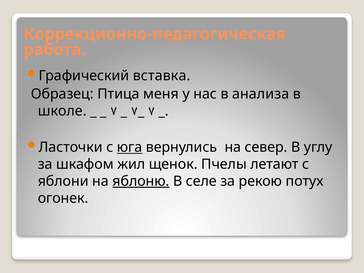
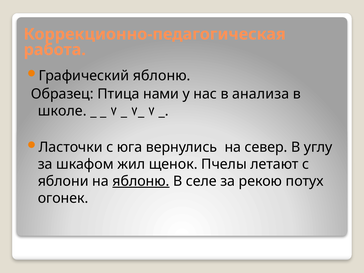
Графический вставка: вставка -> яблоню (162, 76)
меня: меня -> нами (161, 94)
юга underline: present -> none (130, 147)
